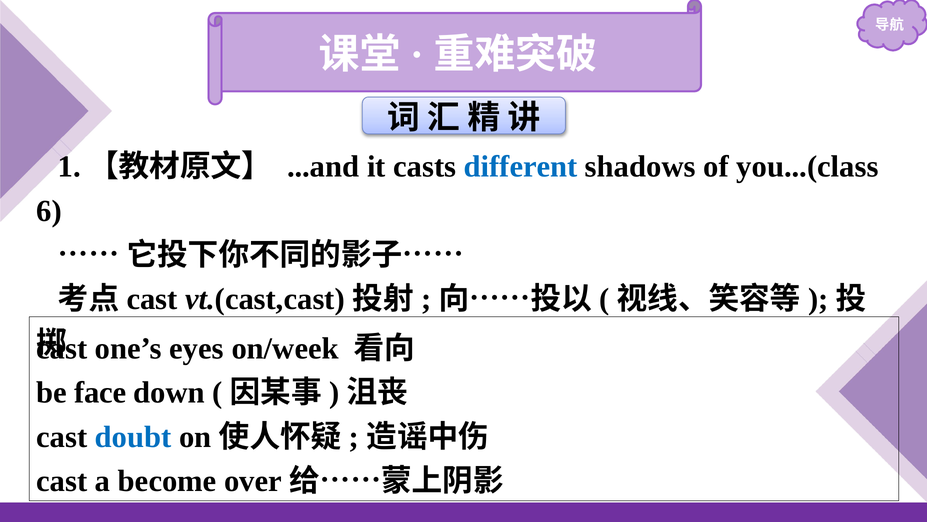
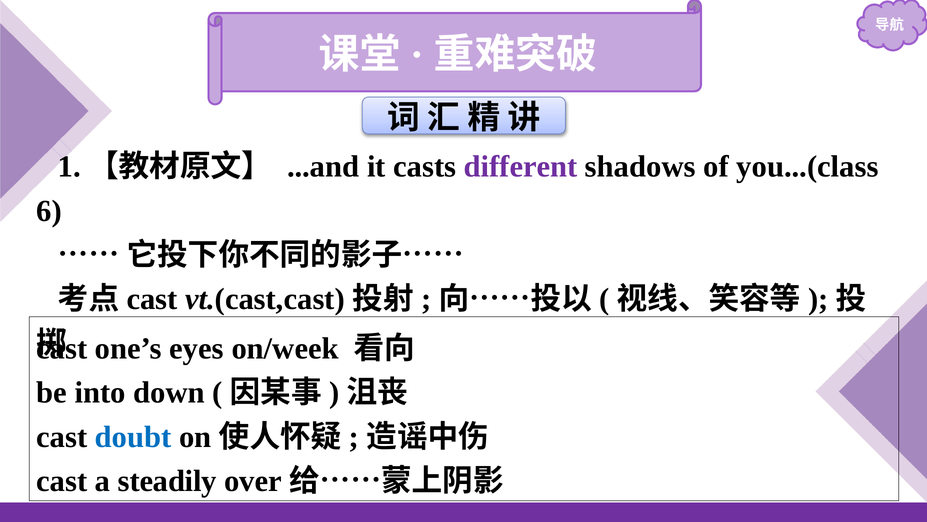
different colour: blue -> purple (521, 167)
face: face -> into (100, 392)
become: become -> steadily (167, 480)
